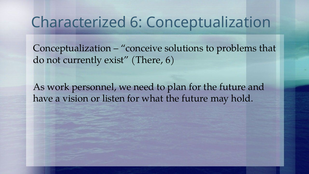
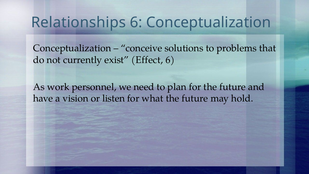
Characterized: Characterized -> Relationships (78, 22)
There: There -> Effect (147, 60)
